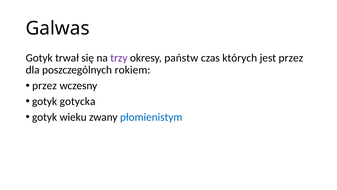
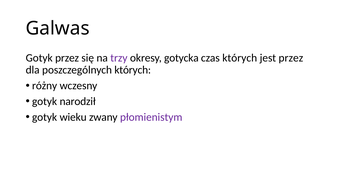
Gotyk trwał: trwał -> przez (67, 58)
państw: państw -> gotycka (181, 58)
poszczególnych rokiem: rokiem -> których (133, 70)
przez: przez -> różny (45, 86)
gotycka: gotycka -> narodził (78, 101)
płomienistym colour: blue -> purple (151, 117)
